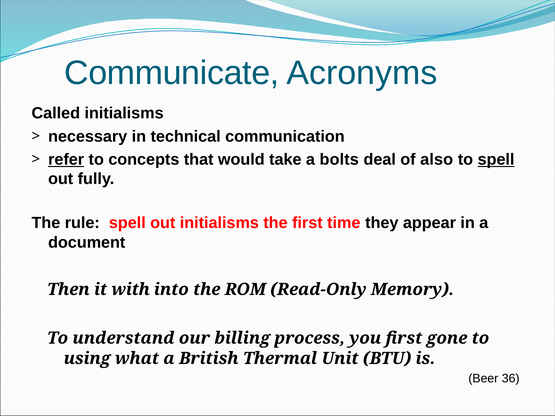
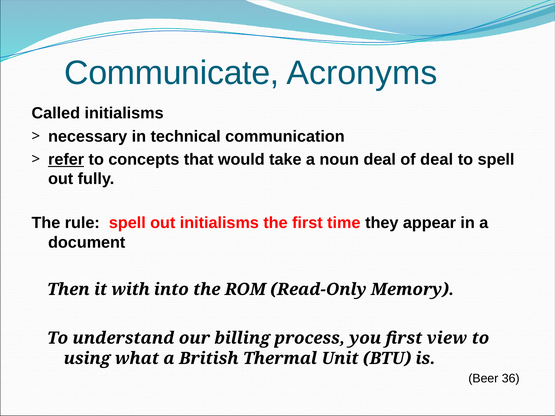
bolts: bolts -> noun (339, 160)
of also: also -> deal (437, 160)
spell underline: present -> none (496, 160)
gone: gone -> view (447, 338)
